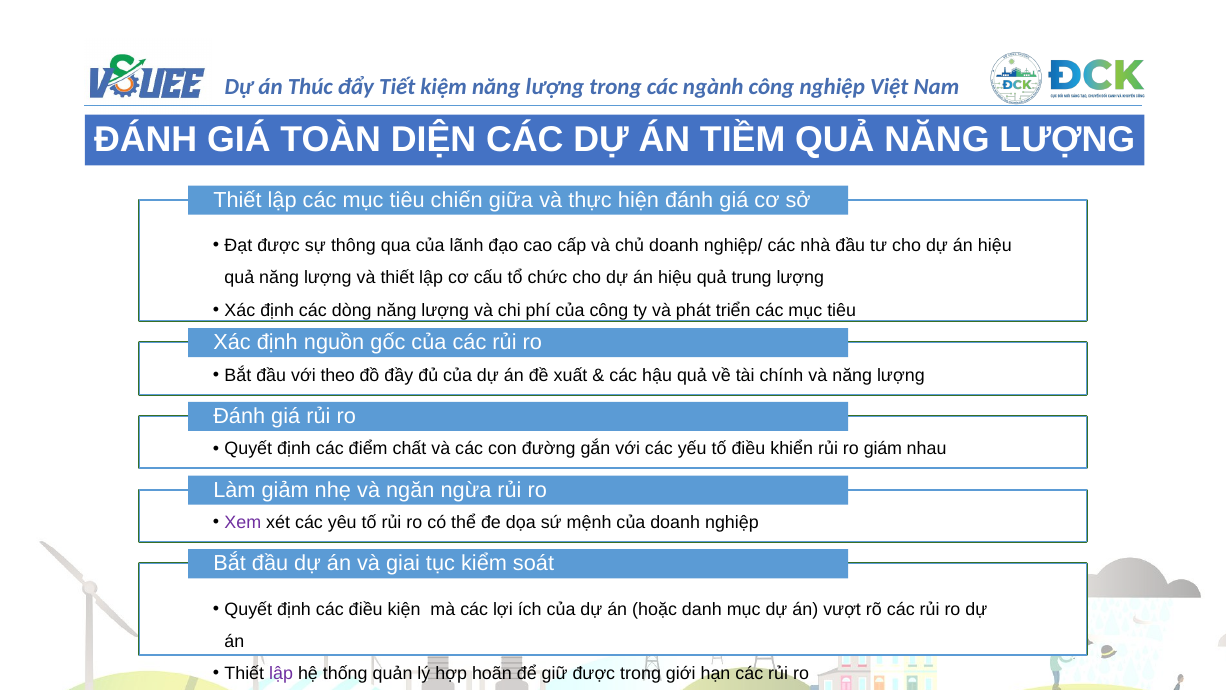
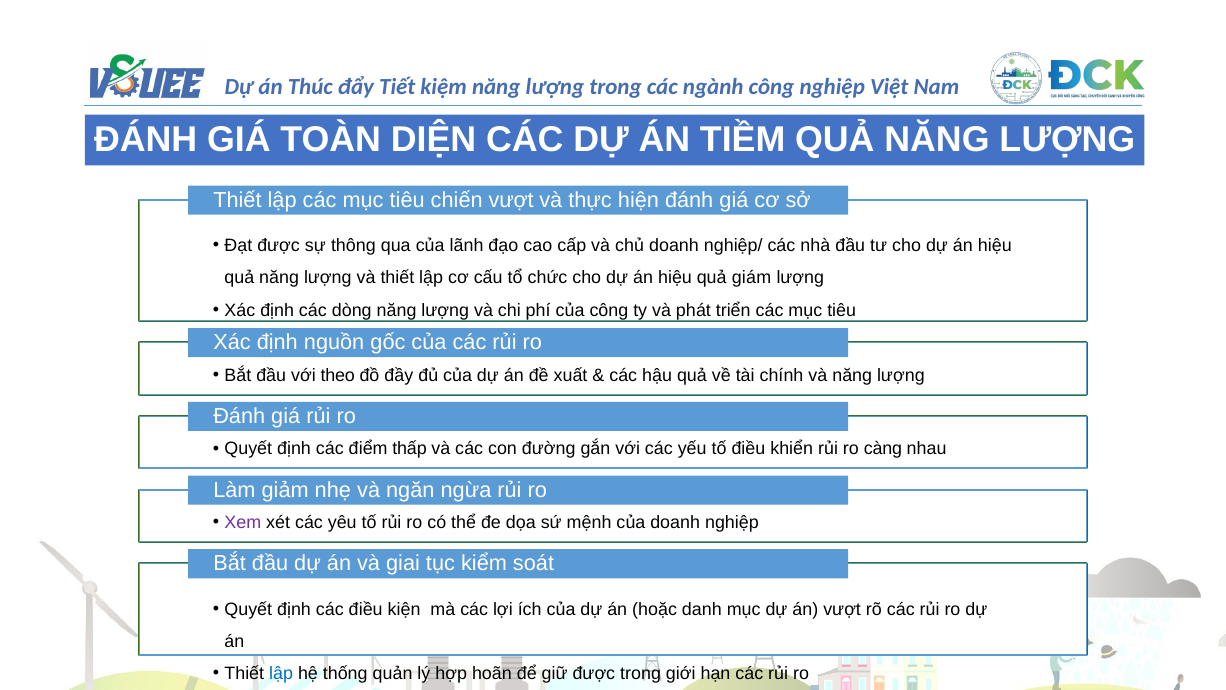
chiến giữa: giữa -> vượt (511, 200)
trung: trung -> giám (752, 278)
chất: chất -> thấp (410, 449)
giám: giám -> càng (883, 449)
lập colour: purple -> blue (281, 674)
